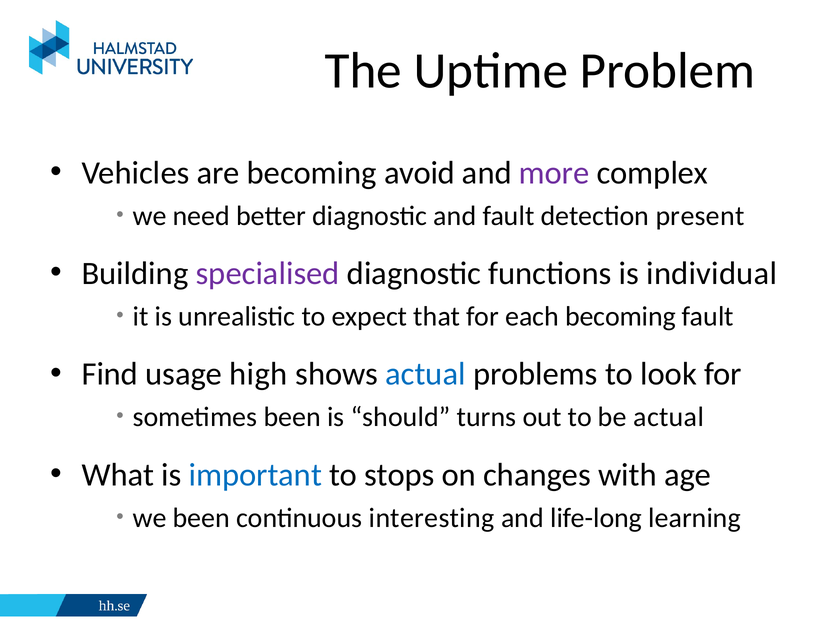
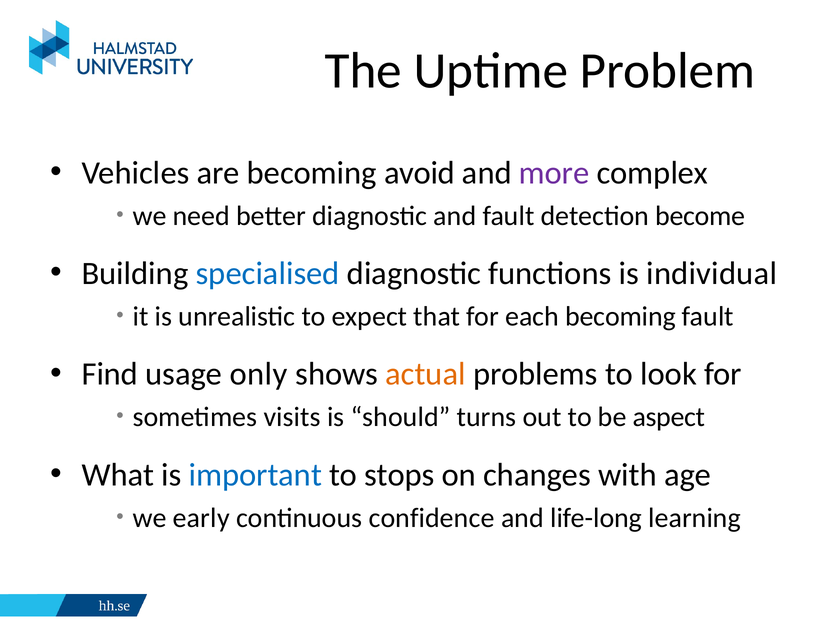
present: present -> become (700, 216)
specialised colour: purple -> blue (268, 274)
high: high -> only (258, 374)
actual colour: blue -> orange (425, 374)
sometimes been: been -> visits (292, 417)
be actual: actual -> aspect (669, 417)
we been: been -> early (201, 518)
interesting: interesting -> confidence (432, 518)
